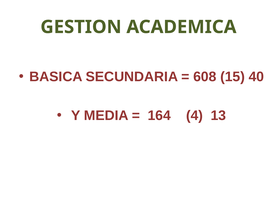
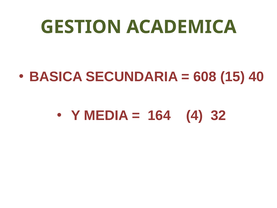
13: 13 -> 32 (218, 115)
